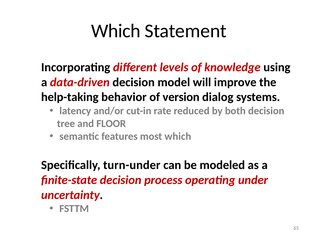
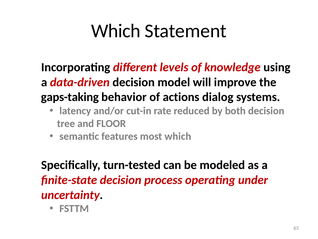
help-taking: help-taking -> gaps-taking (70, 97)
version: version -> actions (181, 97)
turn-under: turn-under -> turn-tested (132, 165)
